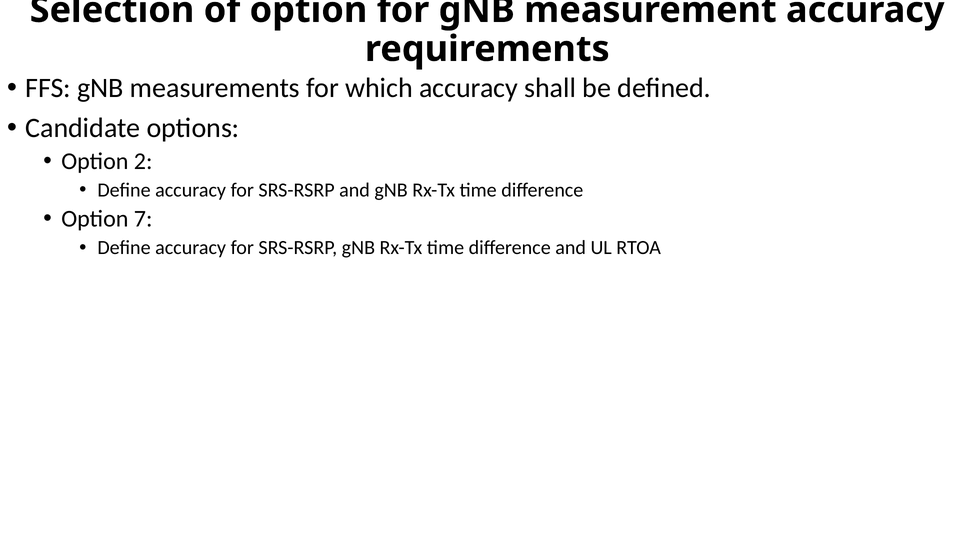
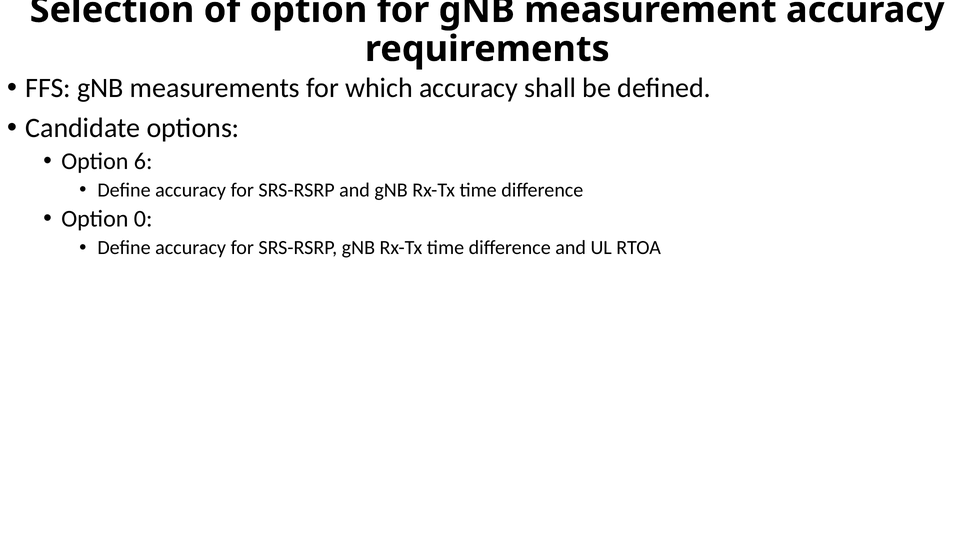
2: 2 -> 6 (143, 161)
7: 7 -> 0 (143, 219)
